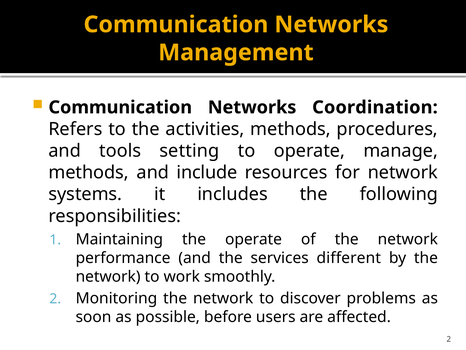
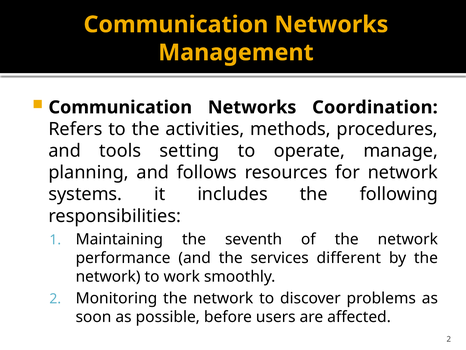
methods: methods -> planning (89, 172)
include: include -> follows (207, 172)
the operate: operate -> seventh (254, 239)
